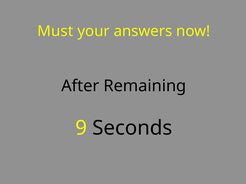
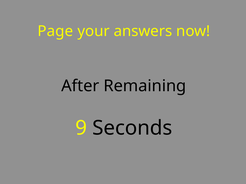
Must: Must -> Page (55, 31)
